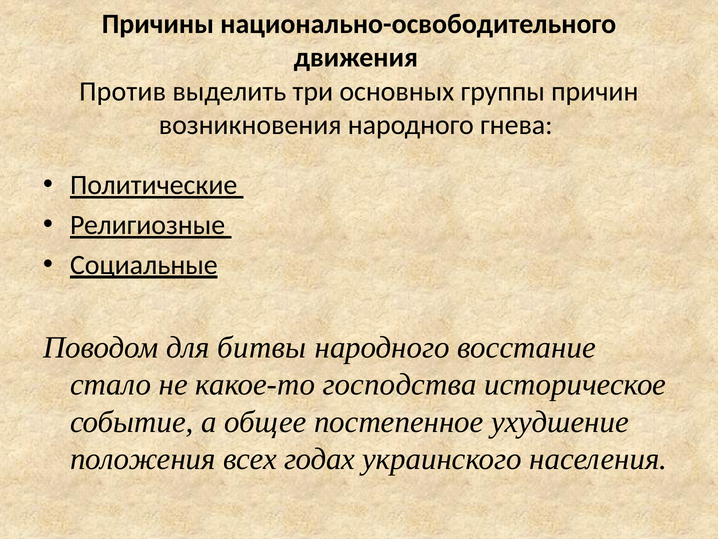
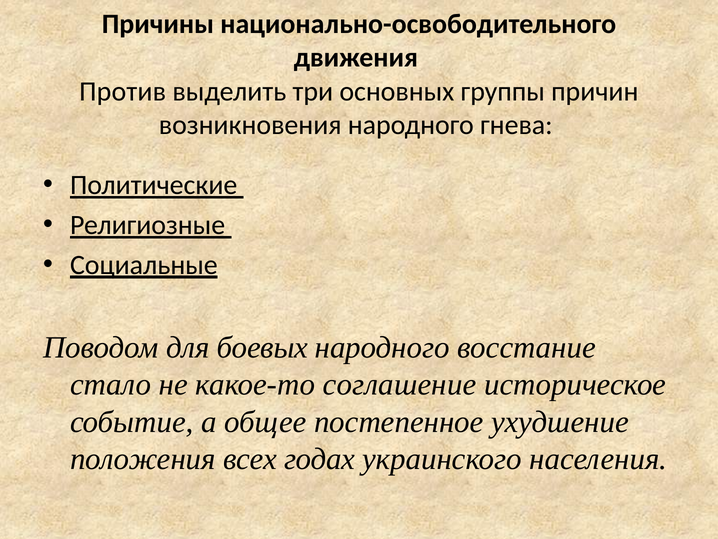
битвы: битвы -> боевых (262, 347)
господства: господства -> соглашение (400, 384)
